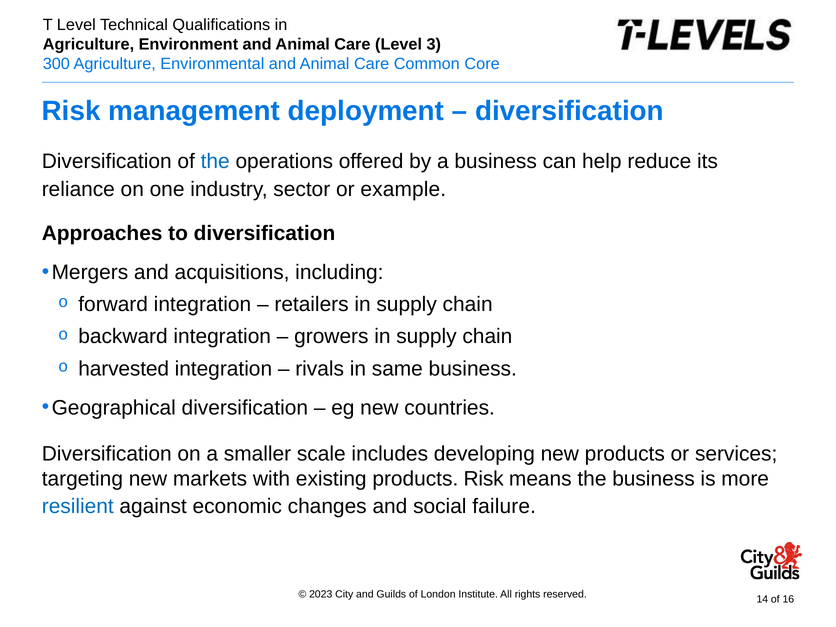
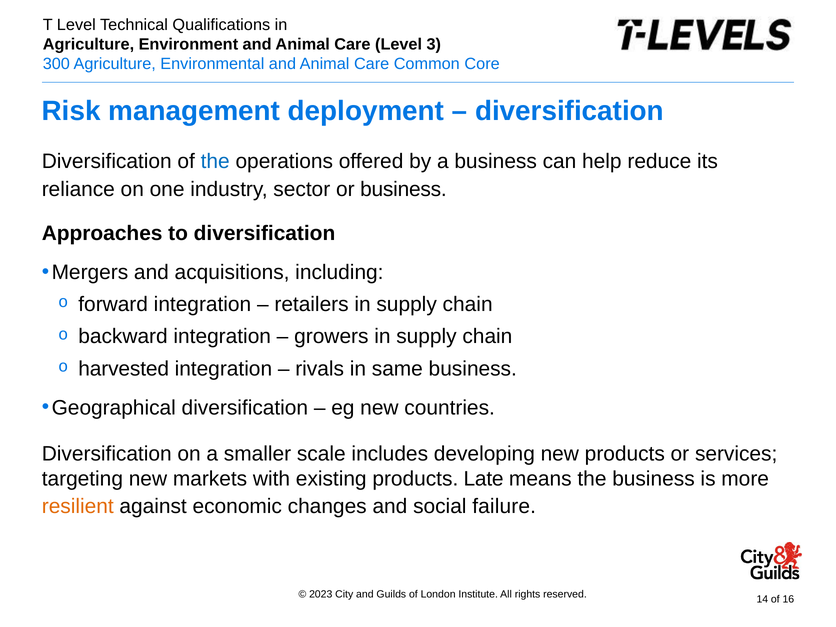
or example: example -> business (403, 189)
products Risk: Risk -> Late (484, 479)
resilient colour: blue -> orange (78, 506)
